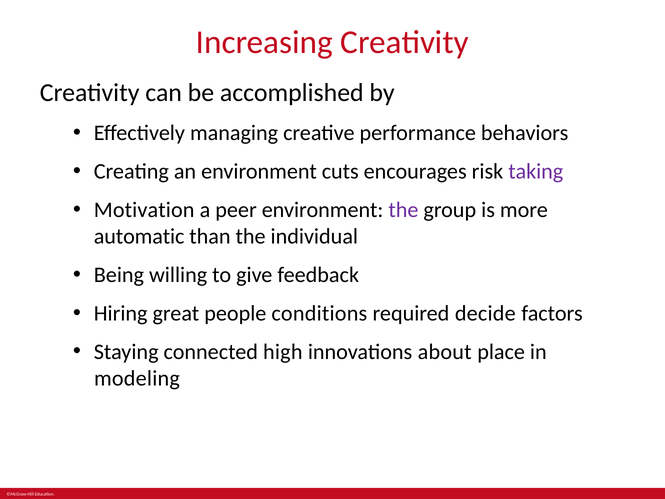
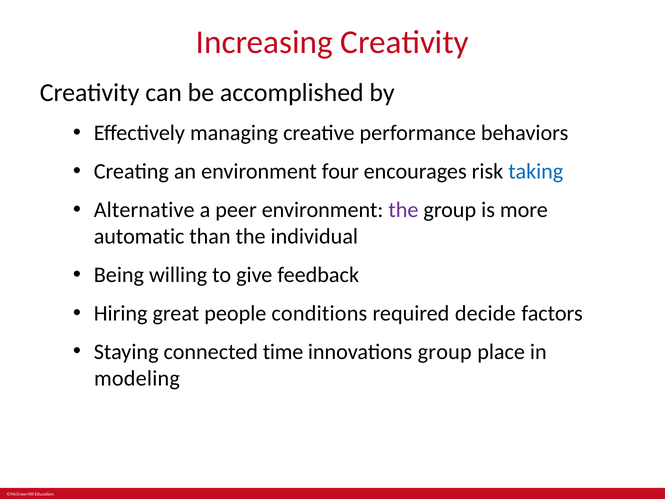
cuts: cuts -> four (340, 171)
taking colour: purple -> blue (536, 171)
Motivation: Motivation -> Alternative (144, 210)
high: high -> time (283, 352)
innovations about: about -> group (445, 352)
